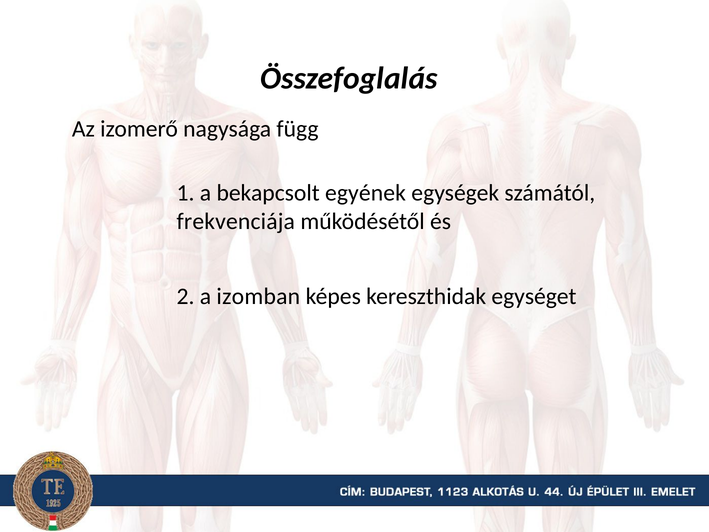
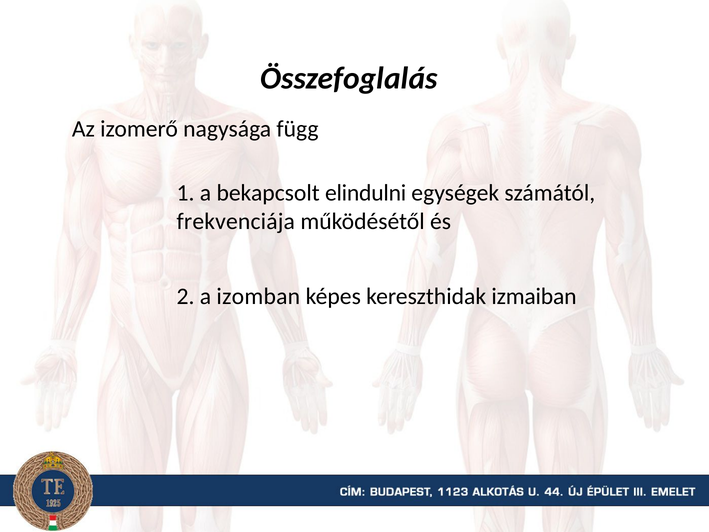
egyének: egyének -> elindulni (366, 193)
egységet: egységet -> izmaiban (534, 296)
